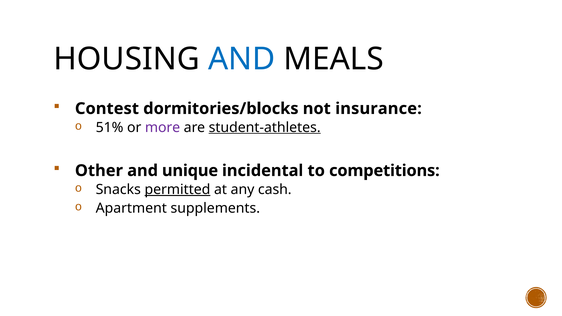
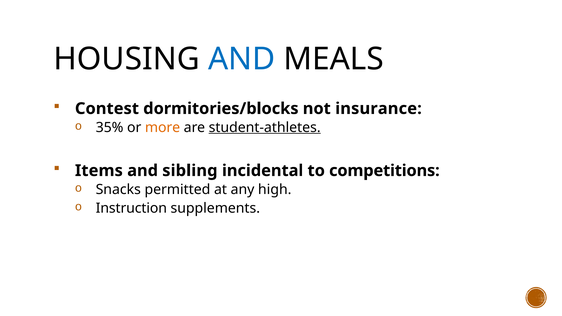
51%: 51% -> 35% (110, 127)
more colour: purple -> orange (163, 127)
Other: Other -> Items (99, 171)
unique: unique -> sibling (190, 171)
permitted underline: present -> none (177, 189)
cash: cash -> high (275, 189)
Apartment: Apartment -> Instruction (131, 208)
